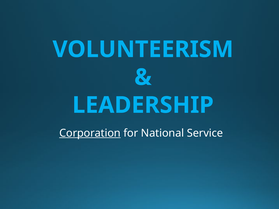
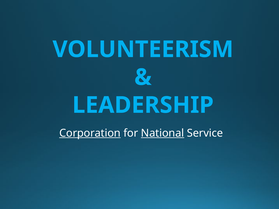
National underline: none -> present (163, 133)
